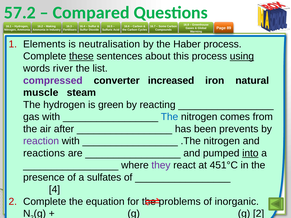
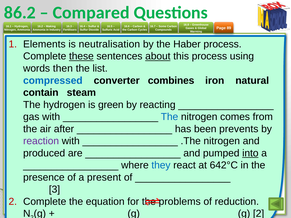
57.2: 57.2 -> 86.2 (20, 13)
about underline: none -> present (158, 56)
using underline: present -> none (242, 56)
river: river -> then (63, 68)
compressed colour: purple -> blue (53, 81)
increased: increased -> combines (171, 81)
muscle: muscle -> contain (41, 93)
reactions: reactions -> produced (44, 153)
they colour: purple -> blue (161, 165)
451°C: 451°C -> 642°C (224, 165)
sulfates: sulfates -> present (104, 178)
4: 4 -> 3 (54, 190)
inorganic: inorganic -> reduction (237, 202)
